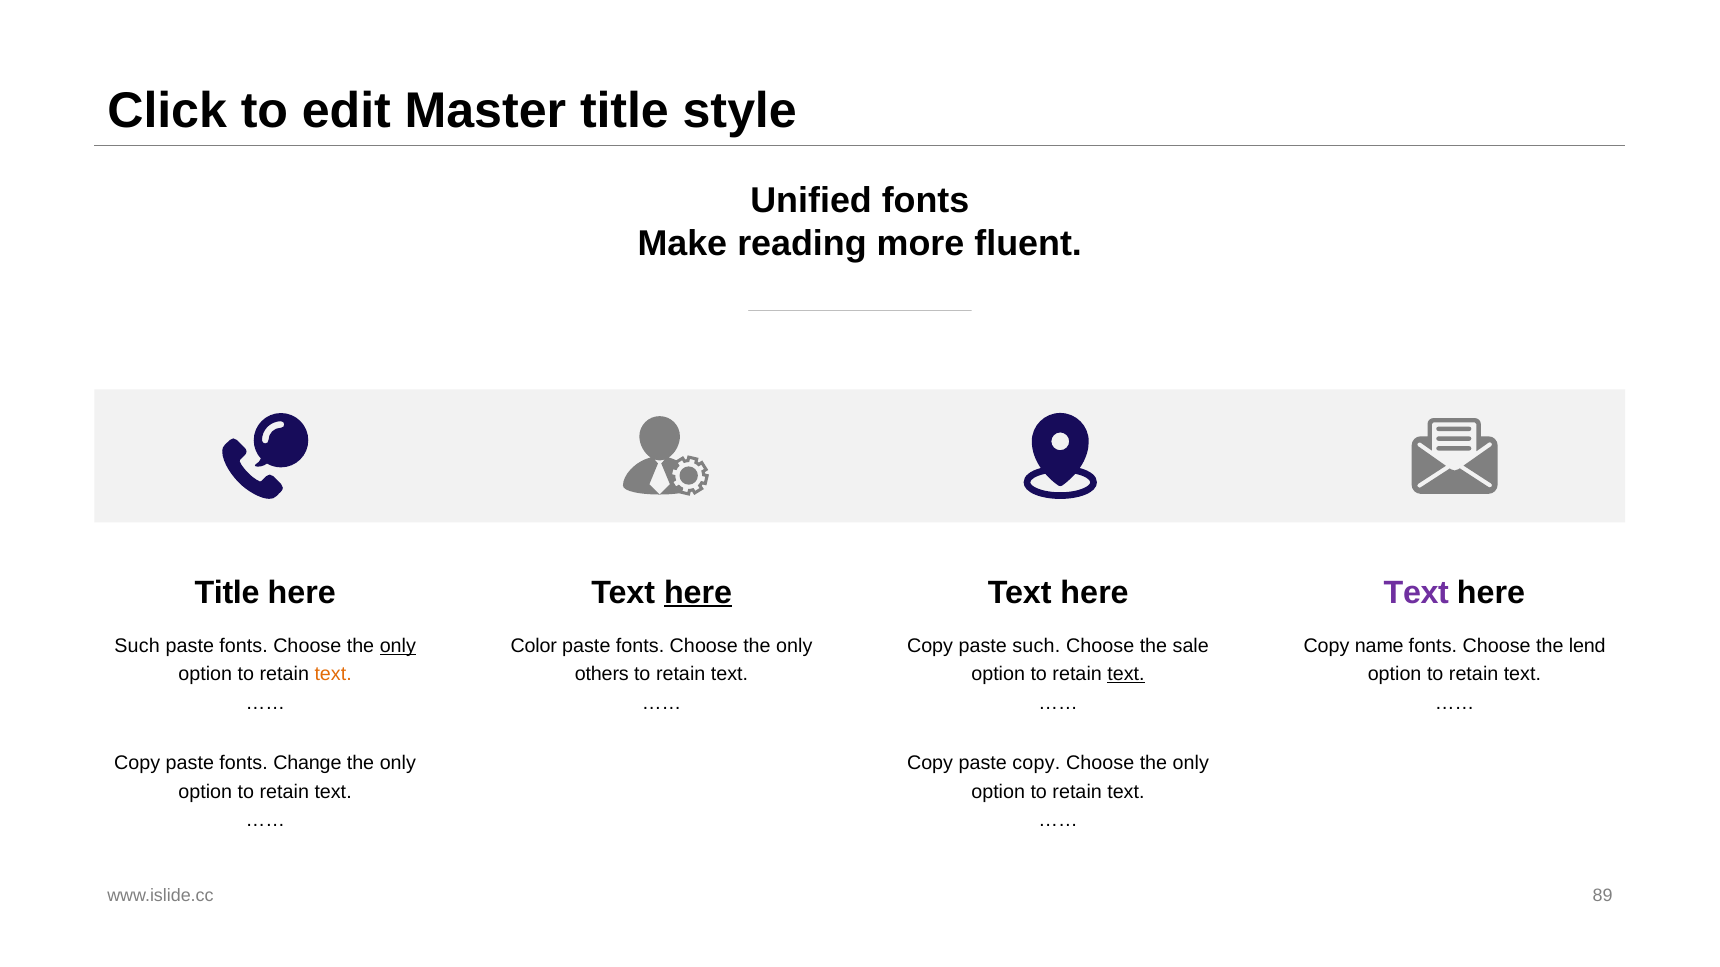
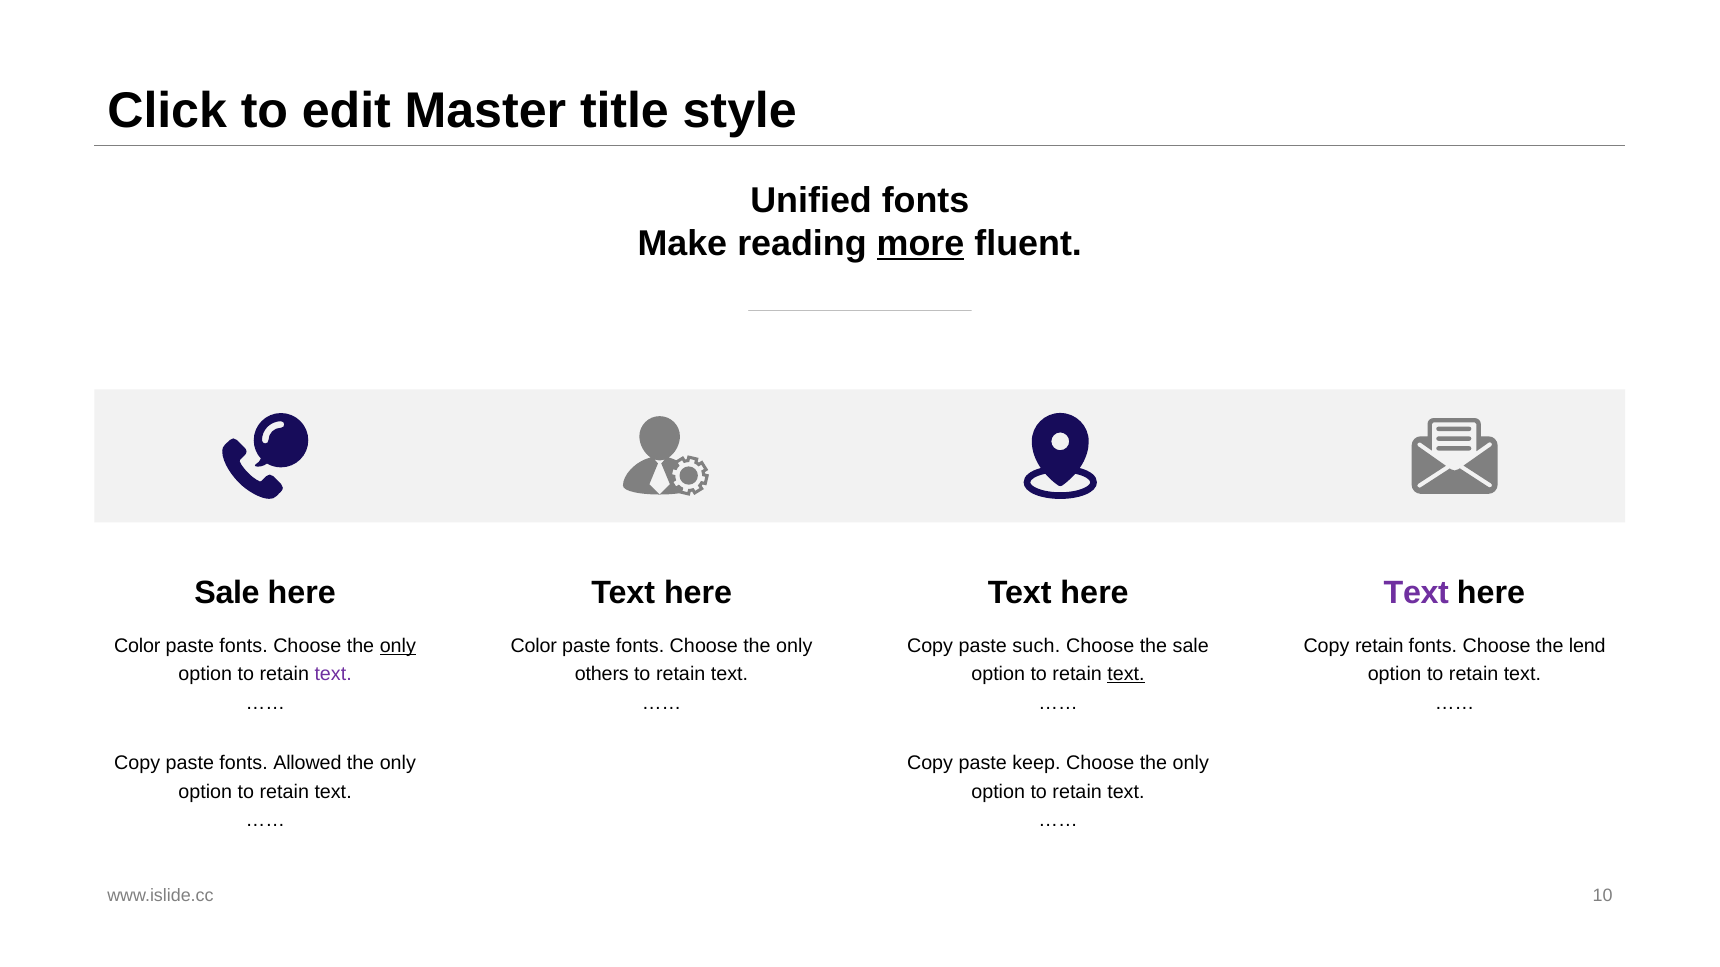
more underline: none -> present (921, 244)
Title: Title -> Sale (227, 593)
here underline: present -> none (698, 593)
Such: Such -> Color (137, 646)
Copy name: name -> retain (1379, 646)
text colour: orange -> purple (333, 675)
Change: Change -> Allowed (307, 763)
paste copy: copy -> keep (1036, 763)
89: 89 -> 10 (1603, 896)
